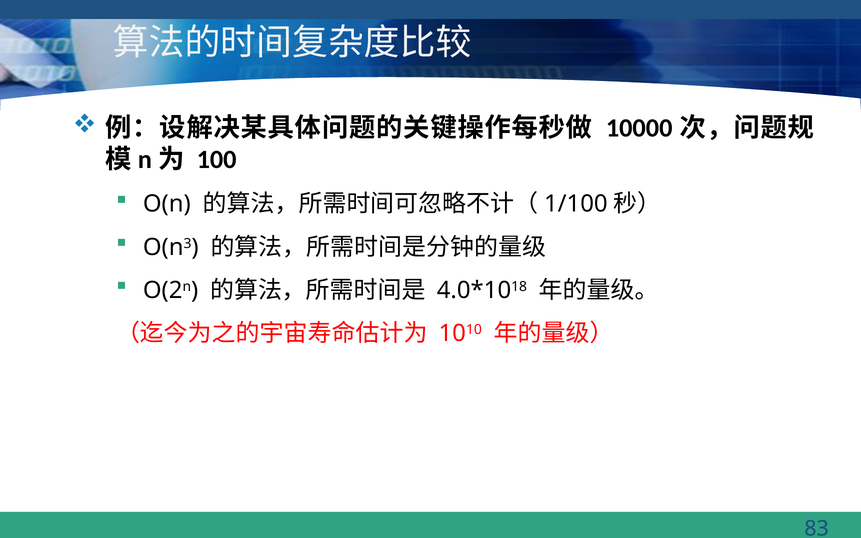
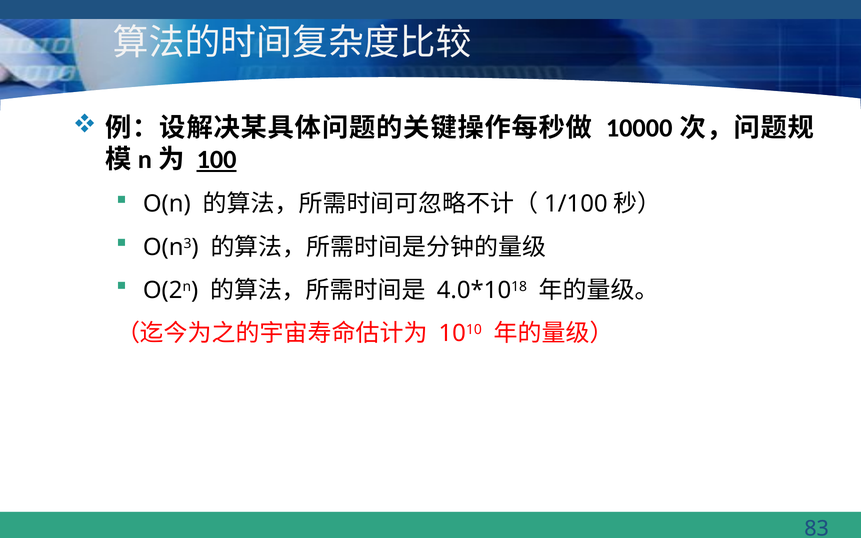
100 underline: none -> present (217, 160)
